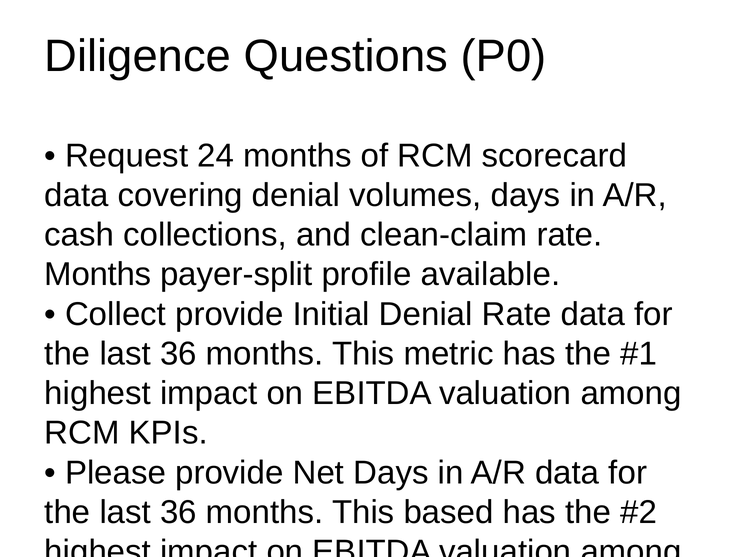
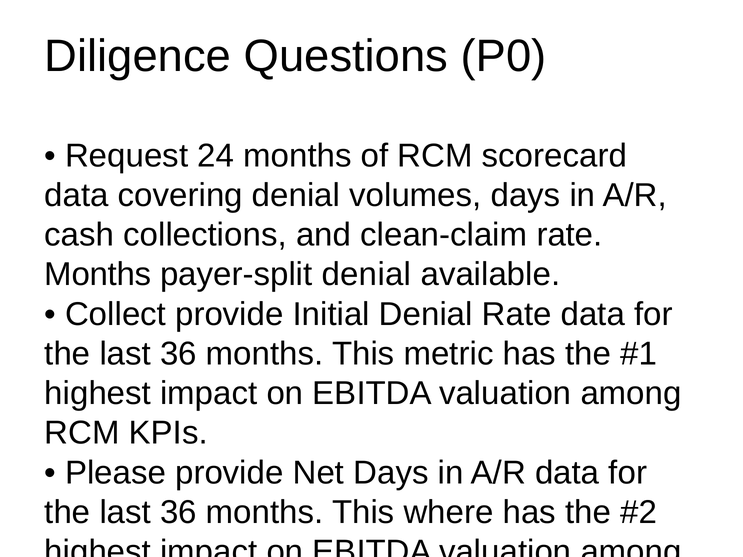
payer-split profile: profile -> denial (366, 275)
based: based -> where (449, 513)
